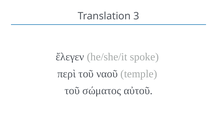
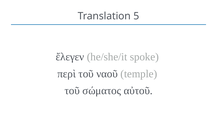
3: 3 -> 5 (136, 16)
